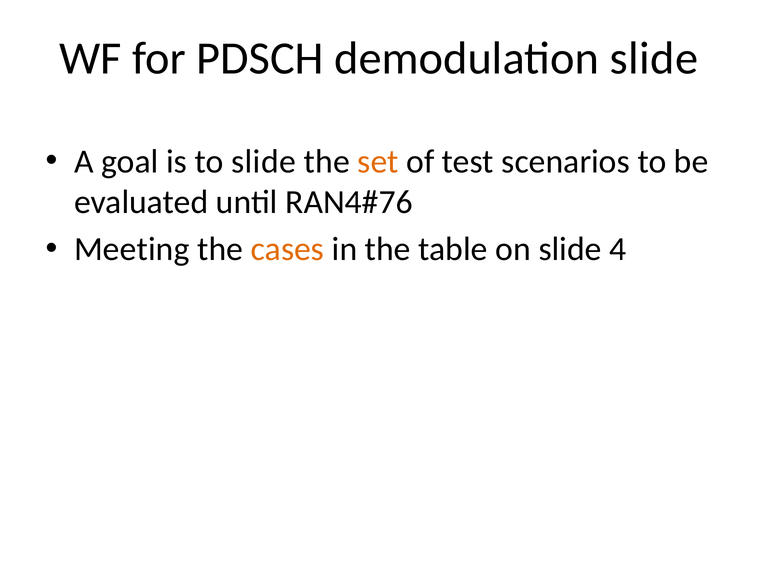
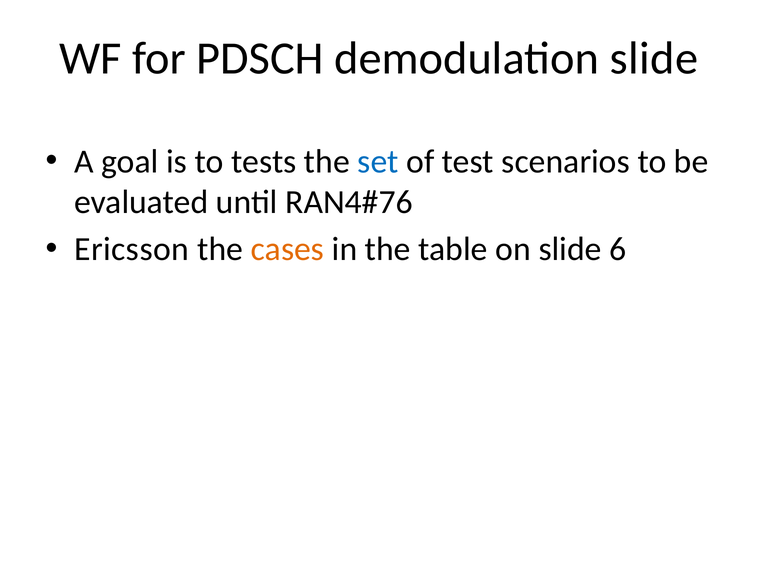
to slide: slide -> tests (264, 162)
set colour: orange -> blue (378, 162)
Meeting: Meeting -> Ericsson (132, 249)
4: 4 -> 6 (618, 249)
